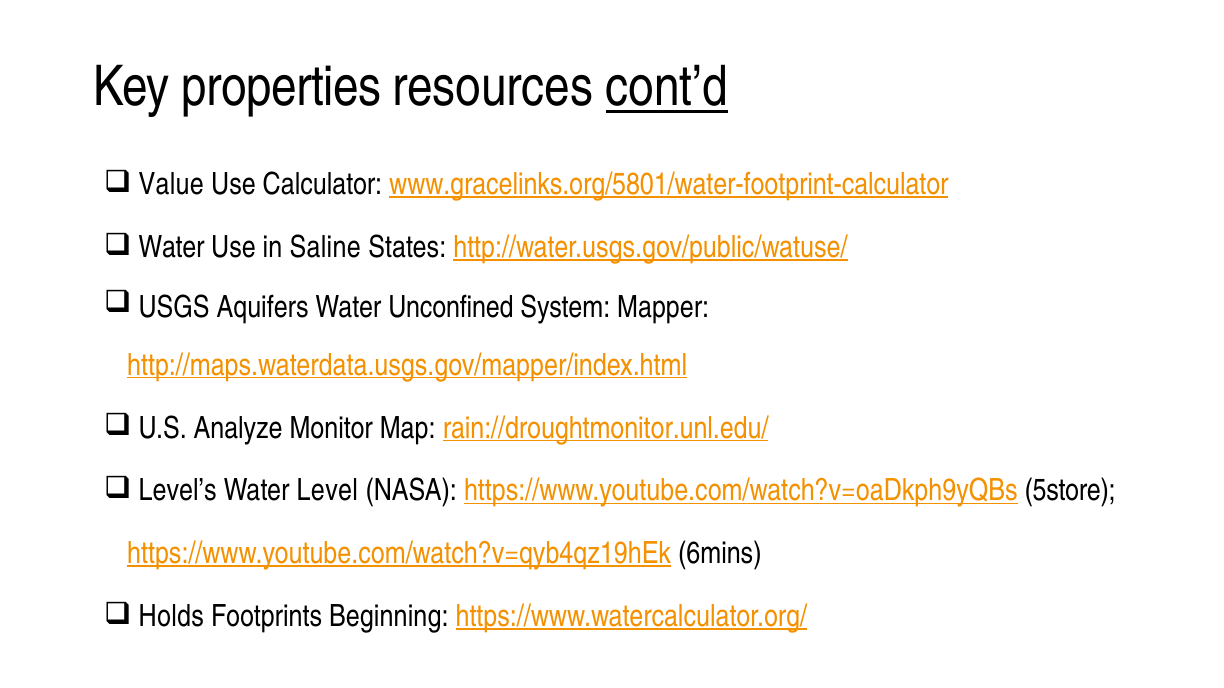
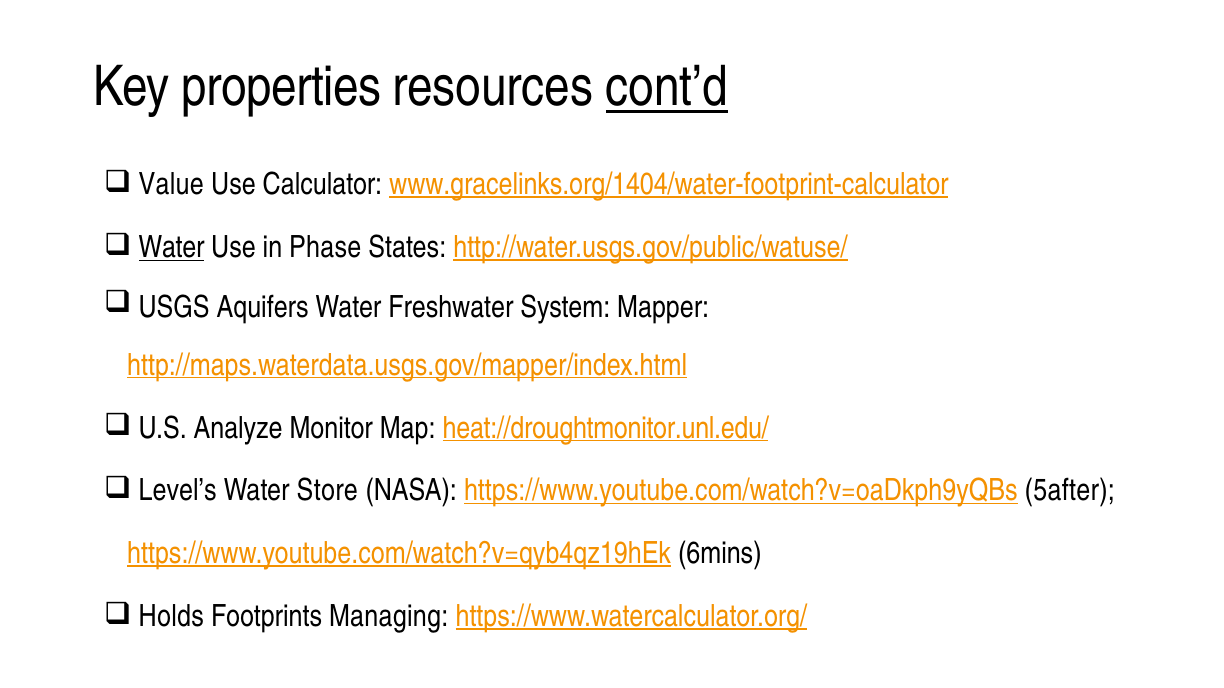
www.gracelinks.org/5801/water-footprint-calculator: www.gracelinks.org/5801/water-footprint-calculator -> www.gracelinks.org/1404/water-footprint-calculator (669, 185)
Water underline: none -> present (172, 248)
Saline: Saline -> Phase (325, 248)
Unconfined: Unconfined -> Freshwater (451, 308)
rain://droughtmonitor.unl.edu/: rain://droughtmonitor.unl.edu/ -> heat://droughtmonitor.unl.edu/ (606, 428)
Level: Level -> Store (327, 491)
5store: 5store -> 5after (1070, 491)
Beginning: Beginning -> Managing (389, 617)
